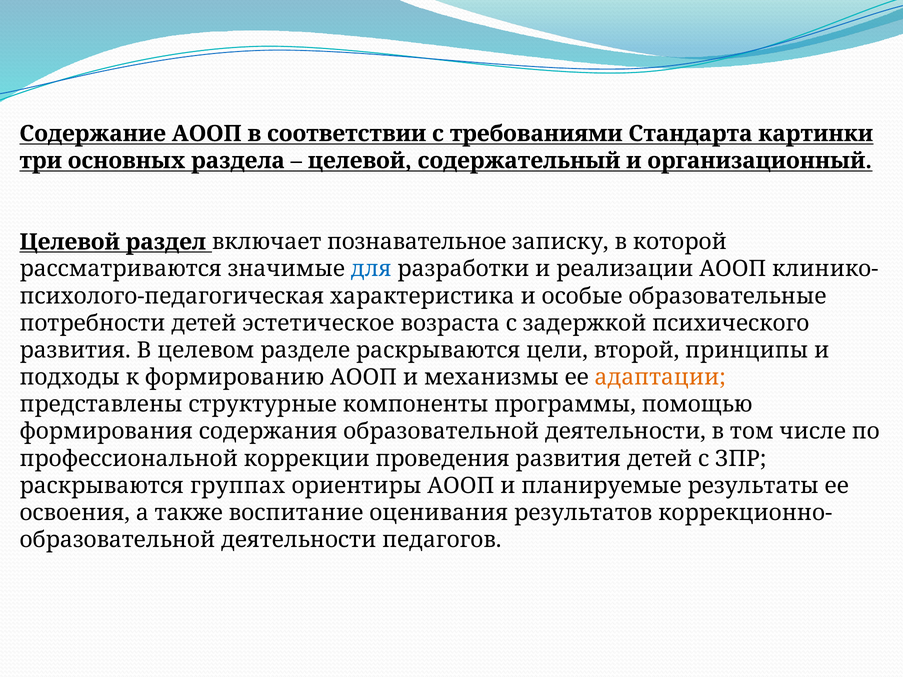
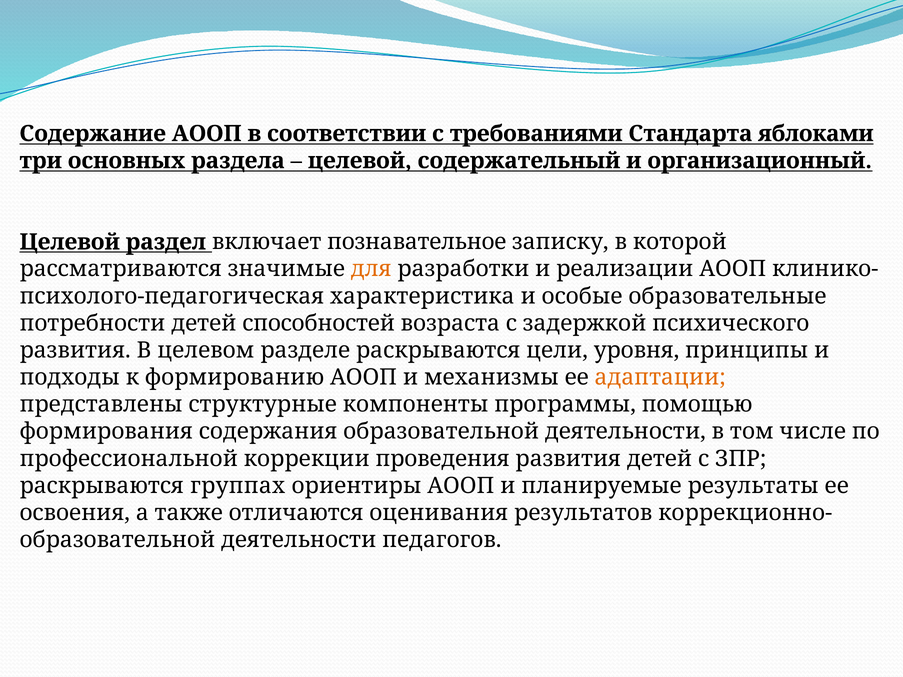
картинки: картинки -> яблоками (816, 134)
для colour: blue -> orange (371, 269)
эстетическое: эстетическое -> способностей (319, 323)
второй: второй -> уровня (637, 350)
воспитание: воспитание -> отличаются (296, 513)
